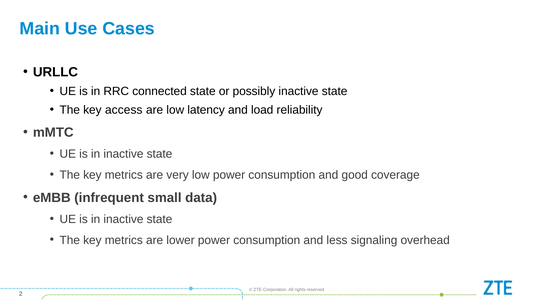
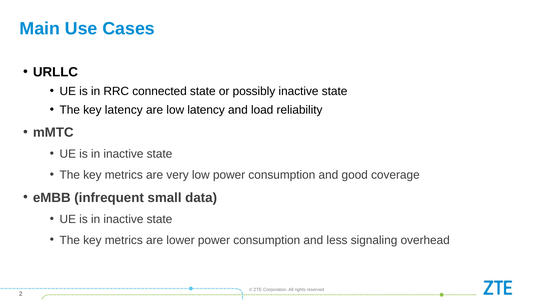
key access: access -> latency (124, 110)
